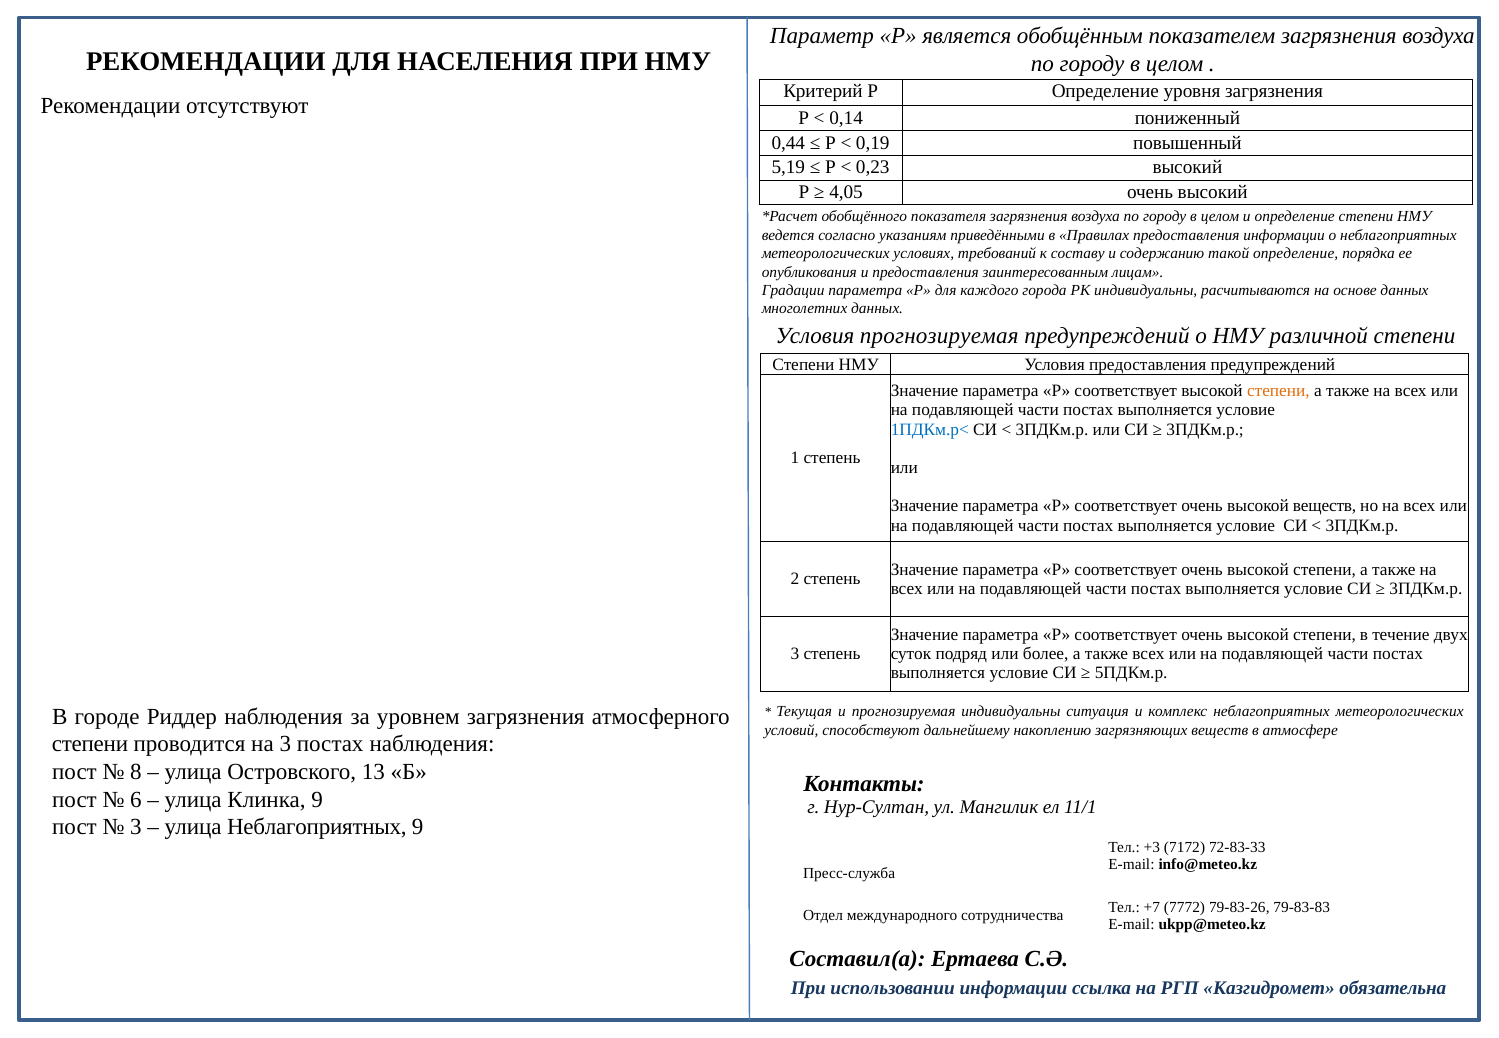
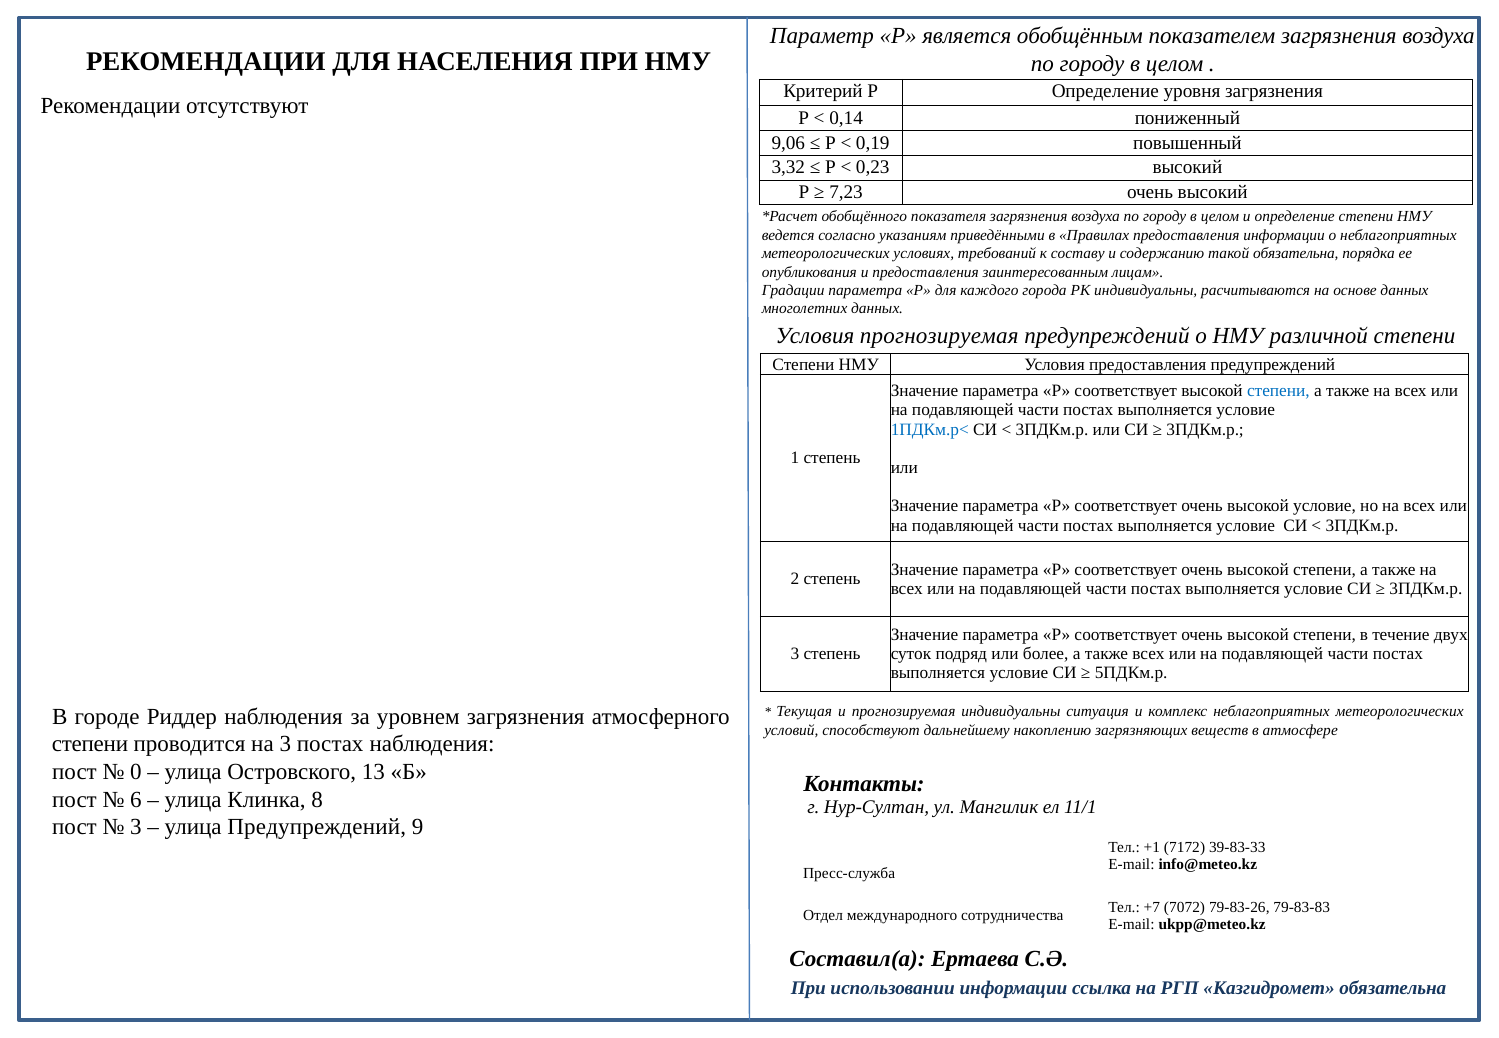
0,44: 0,44 -> 9,06 (788, 143)
5,19: 5,19 -> 3,32 (788, 167)
4,05: 4,05 -> 7,23 (846, 192)
такой определение: определение -> обязательна (1296, 253)
степени colour: orange -> blue (1278, 391)
высокой веществ: веществ -> условие (1325, 506)
8: 8 -> 0 (136, 772)
Клинка 9: 9 -> 8 (317, 799)
улица Неблагоприятных: Неблагоприятных -> Предупреждений (317, 827)
+3: +3 -> +1 (1152, 847)
72-83-33: 72-83-33 -> 39-83-33 (1237, 847)
7772: 7772 -> 7072 (1185, 907)
